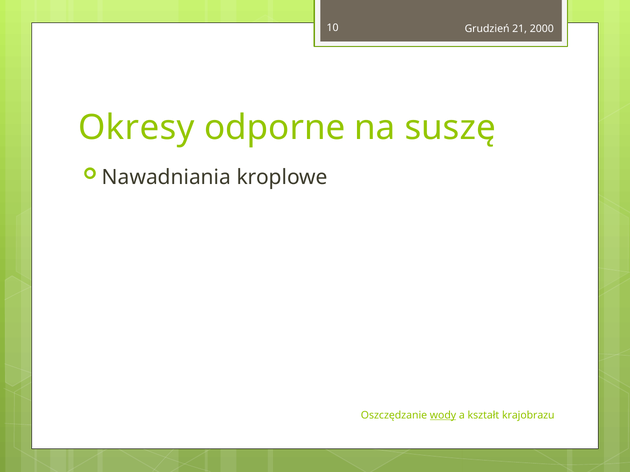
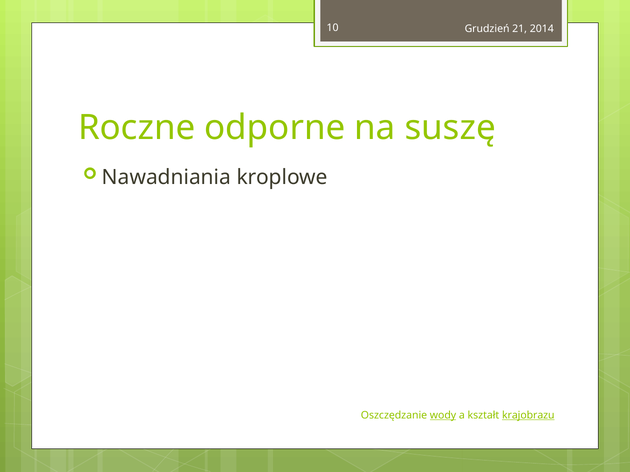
2000: 2000 -> 2014 (542, 29)
Okresy: Okresy -> Roczne (137, 128)
krajobrazu underline: none -> present (528, 416)
